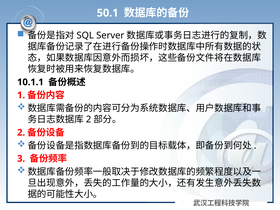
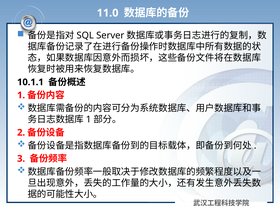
50.1: 50.1 -> 11.0 (108, 13)
2: 2 -> 1 (89, 119)
